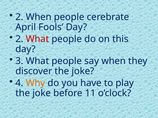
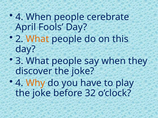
2: 2 -> 4 (19, 17)
What colour: red -> orange (37, 39)
11: 11 -> 32 (90, 94)
